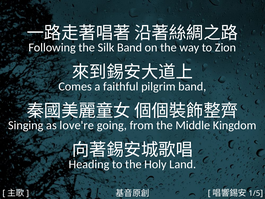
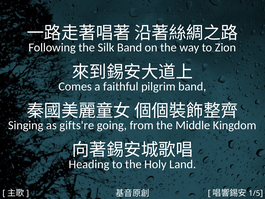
love're: love're -> gifts're (77, 125)
